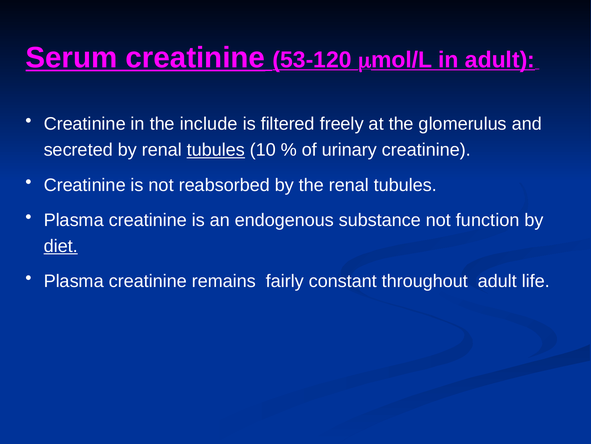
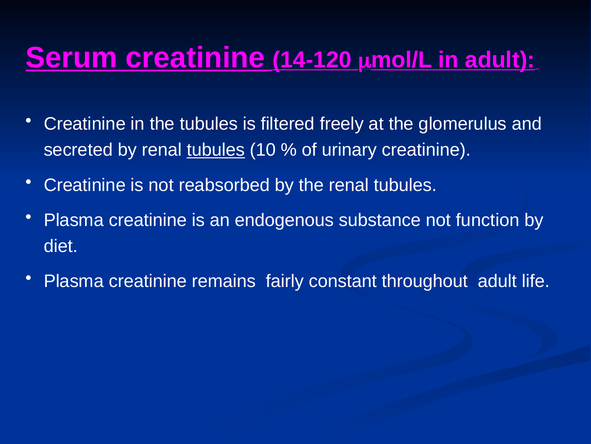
53-120: 53-120 -> 14-120 (312, 60)
the include: include -> tubules (209, 124)
diet underline: present -> none (61, 246)
